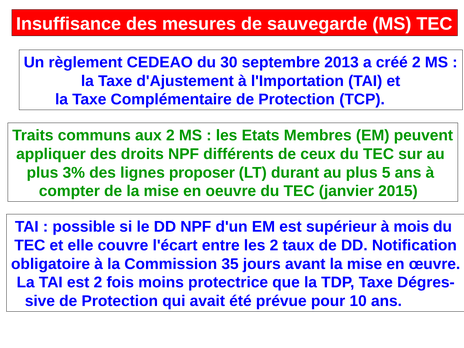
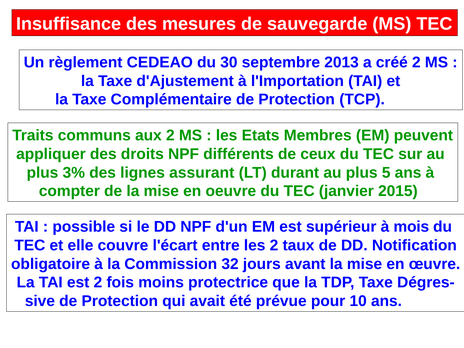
proposer: proposer -> assurant (202, 173)
35: 35 -> 32 (230, 264)
